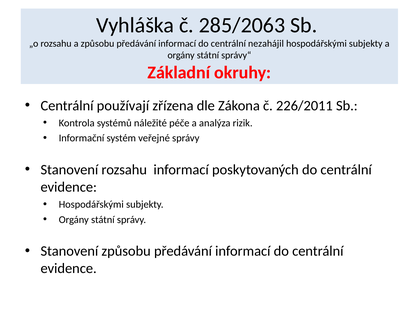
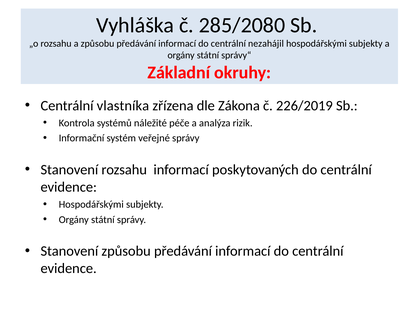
285/2063: 285/2063 -> 285/2080 (242, 25)
používají: používají -> vlastníka (123, 106)
226/2011: 226/2011 -> 226/2019 (304, 106)
